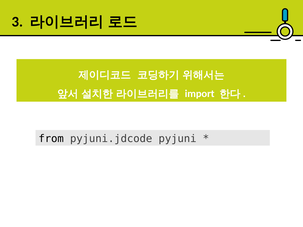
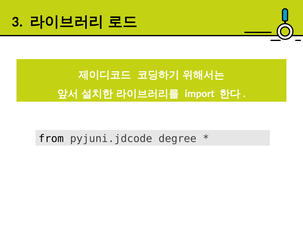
pyjuni: pyjuni -> degree (178, 139)
